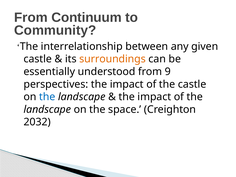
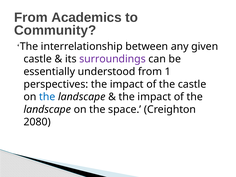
Continuum: Continuum -> Academics (87, 17)
surroundings colour: orange -> purple (112, 59)
9: 9 -> 1 (168, 72)
2032: 2032 -> 2080 (37, 122)
